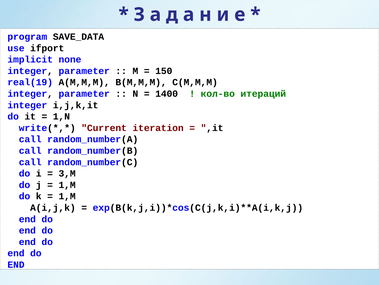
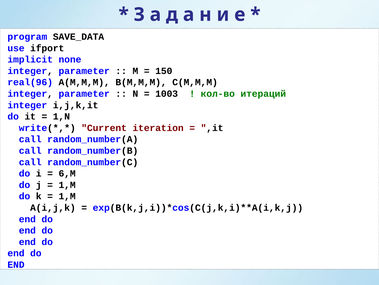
real(19: real(19 -> real(96 (30, 82)
1400: 1400 -> 1003 (167, 93)
3,M: 3,M -> 6,M (67, 173)
